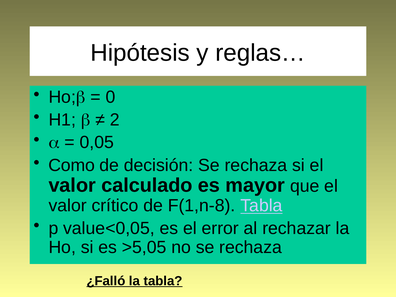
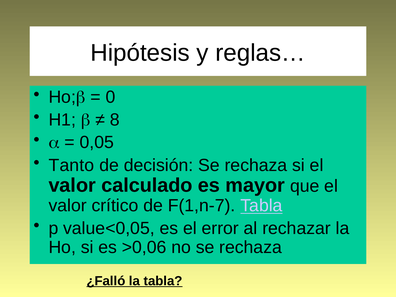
2: 2 -> 8 (115, 120)
Como: Como -> Tanto (71, 165)
F(1,n-8: F(1,n-8 -> F(1,n-7 (202, 206)
>5,05: >5,05 -> >0,06 (144, 247)
